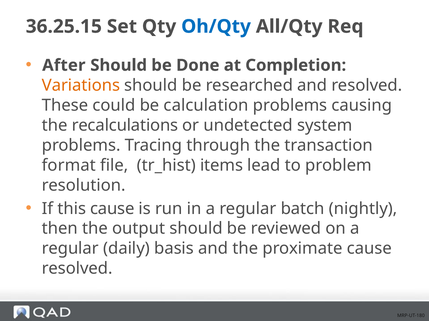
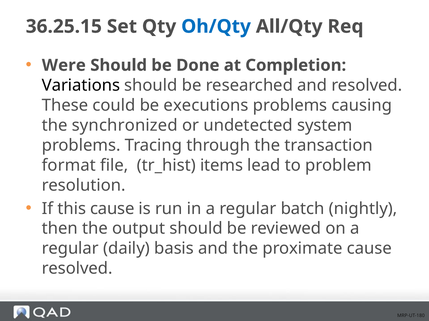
After: After -> Were (64, 65)
Variations colour: orange -> black (81, 85)
calculation: calculation -> executions (206, 105)
recalculations: recalculations -> synchronized (125, 126)
